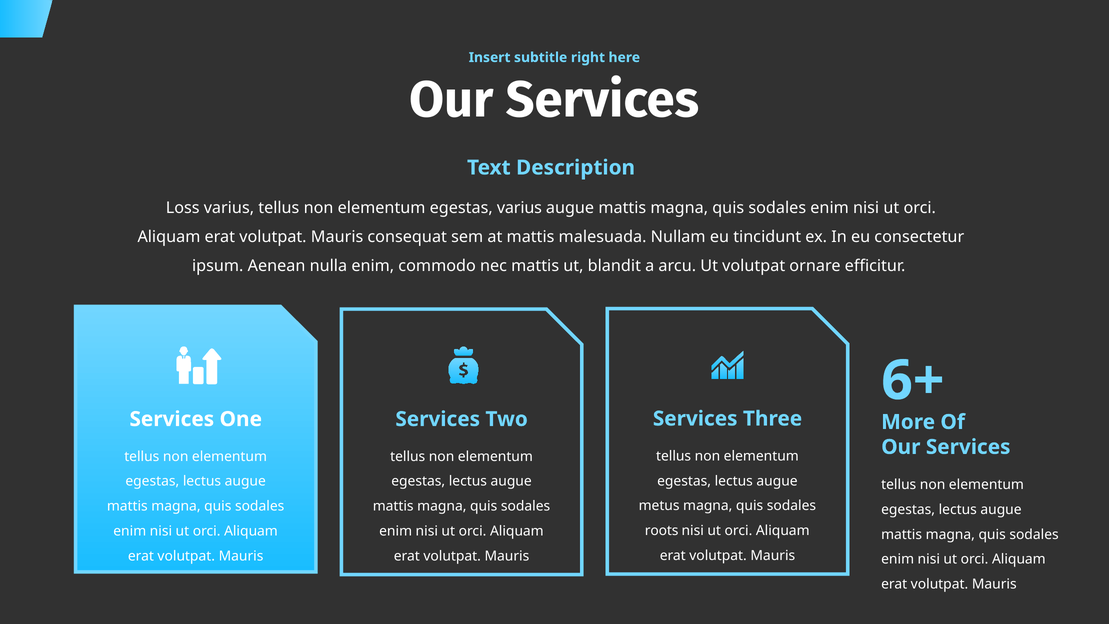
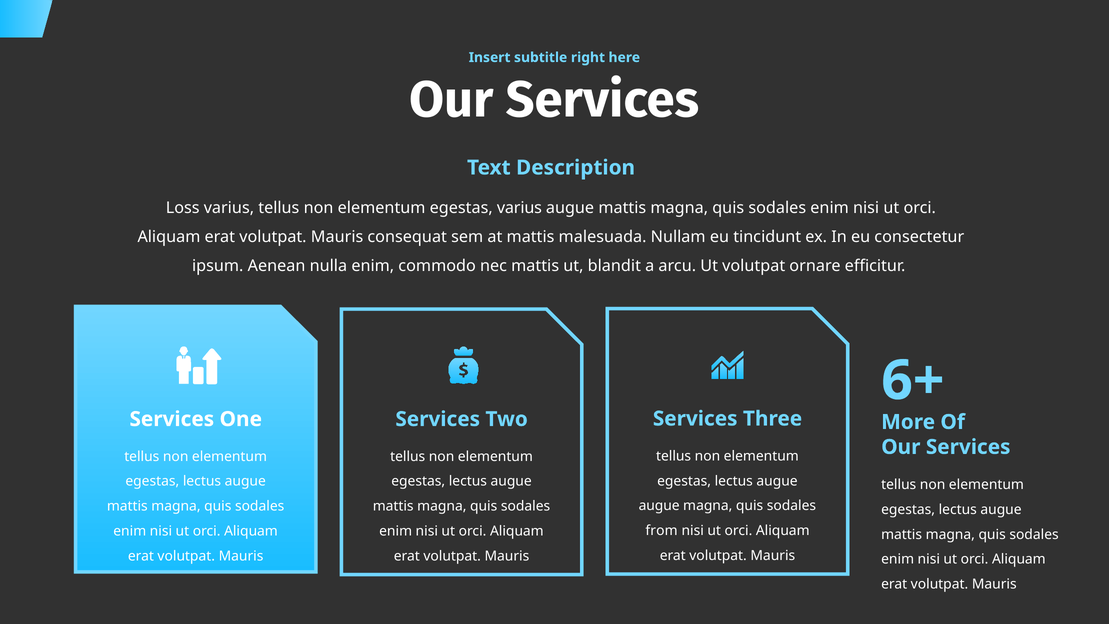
metus: metus -> augue (659, 506)
roots: roots -> from (661, 531)
